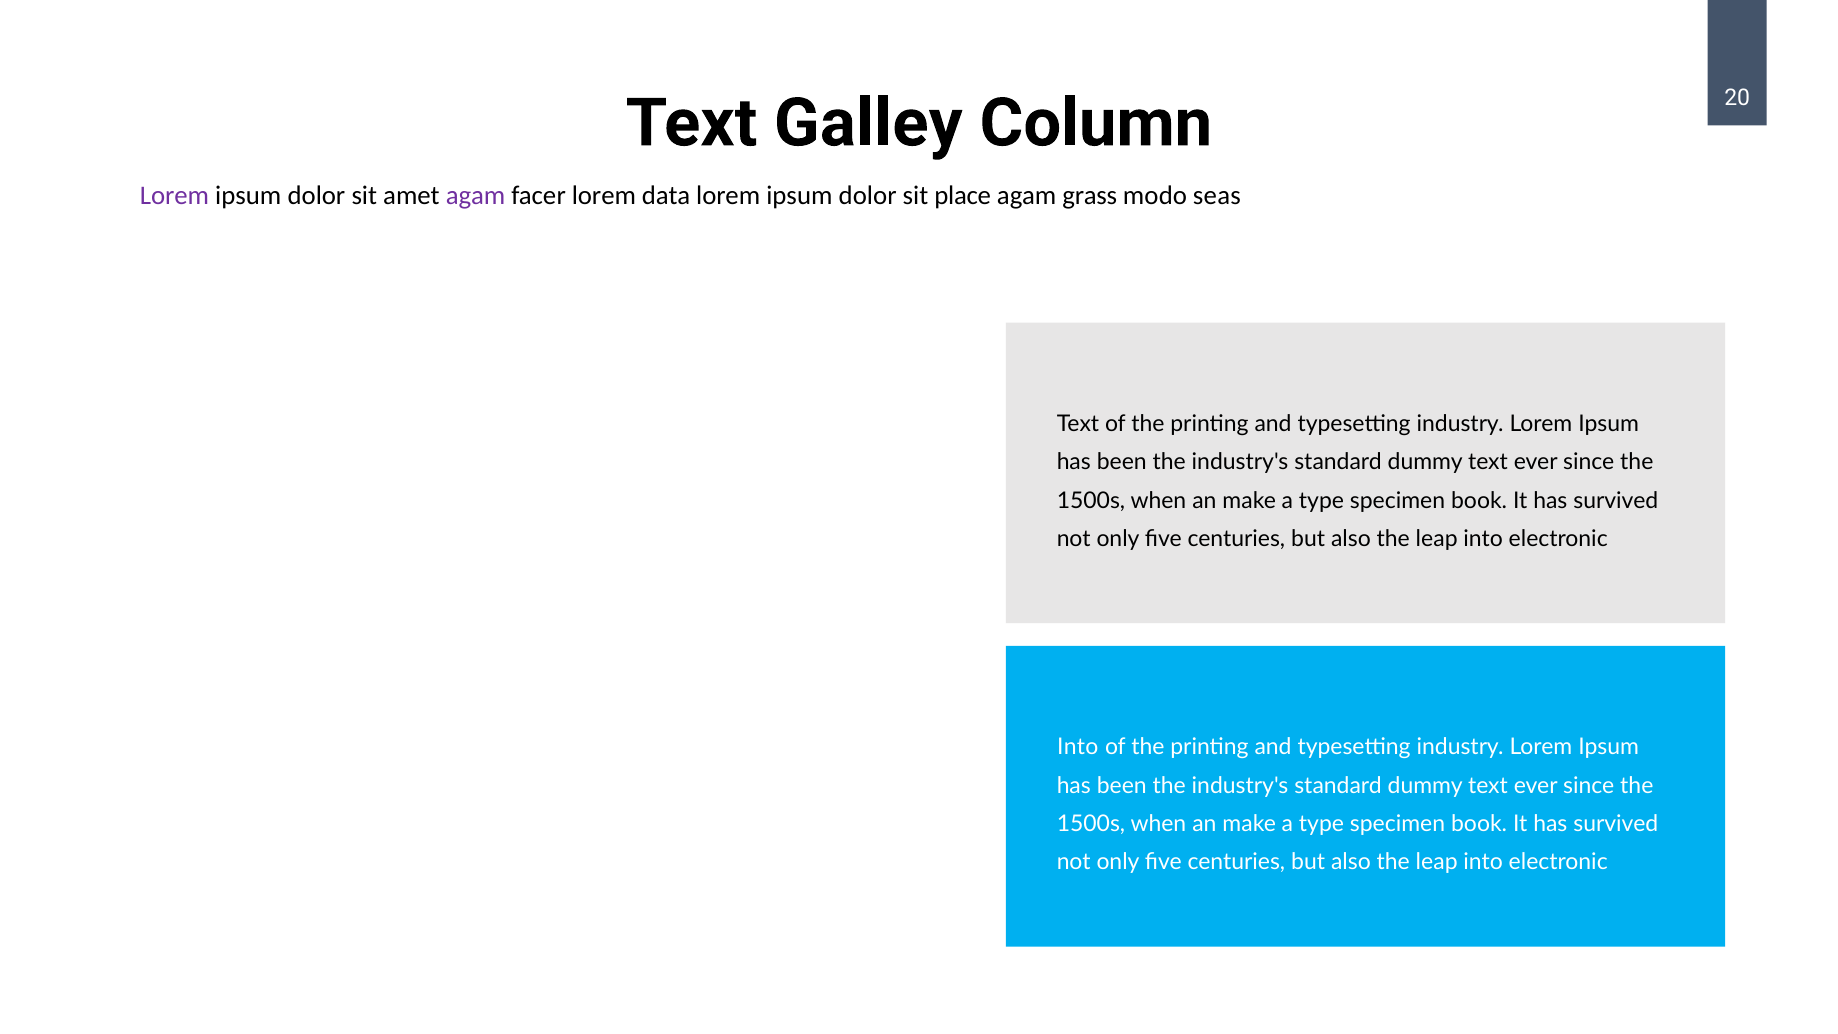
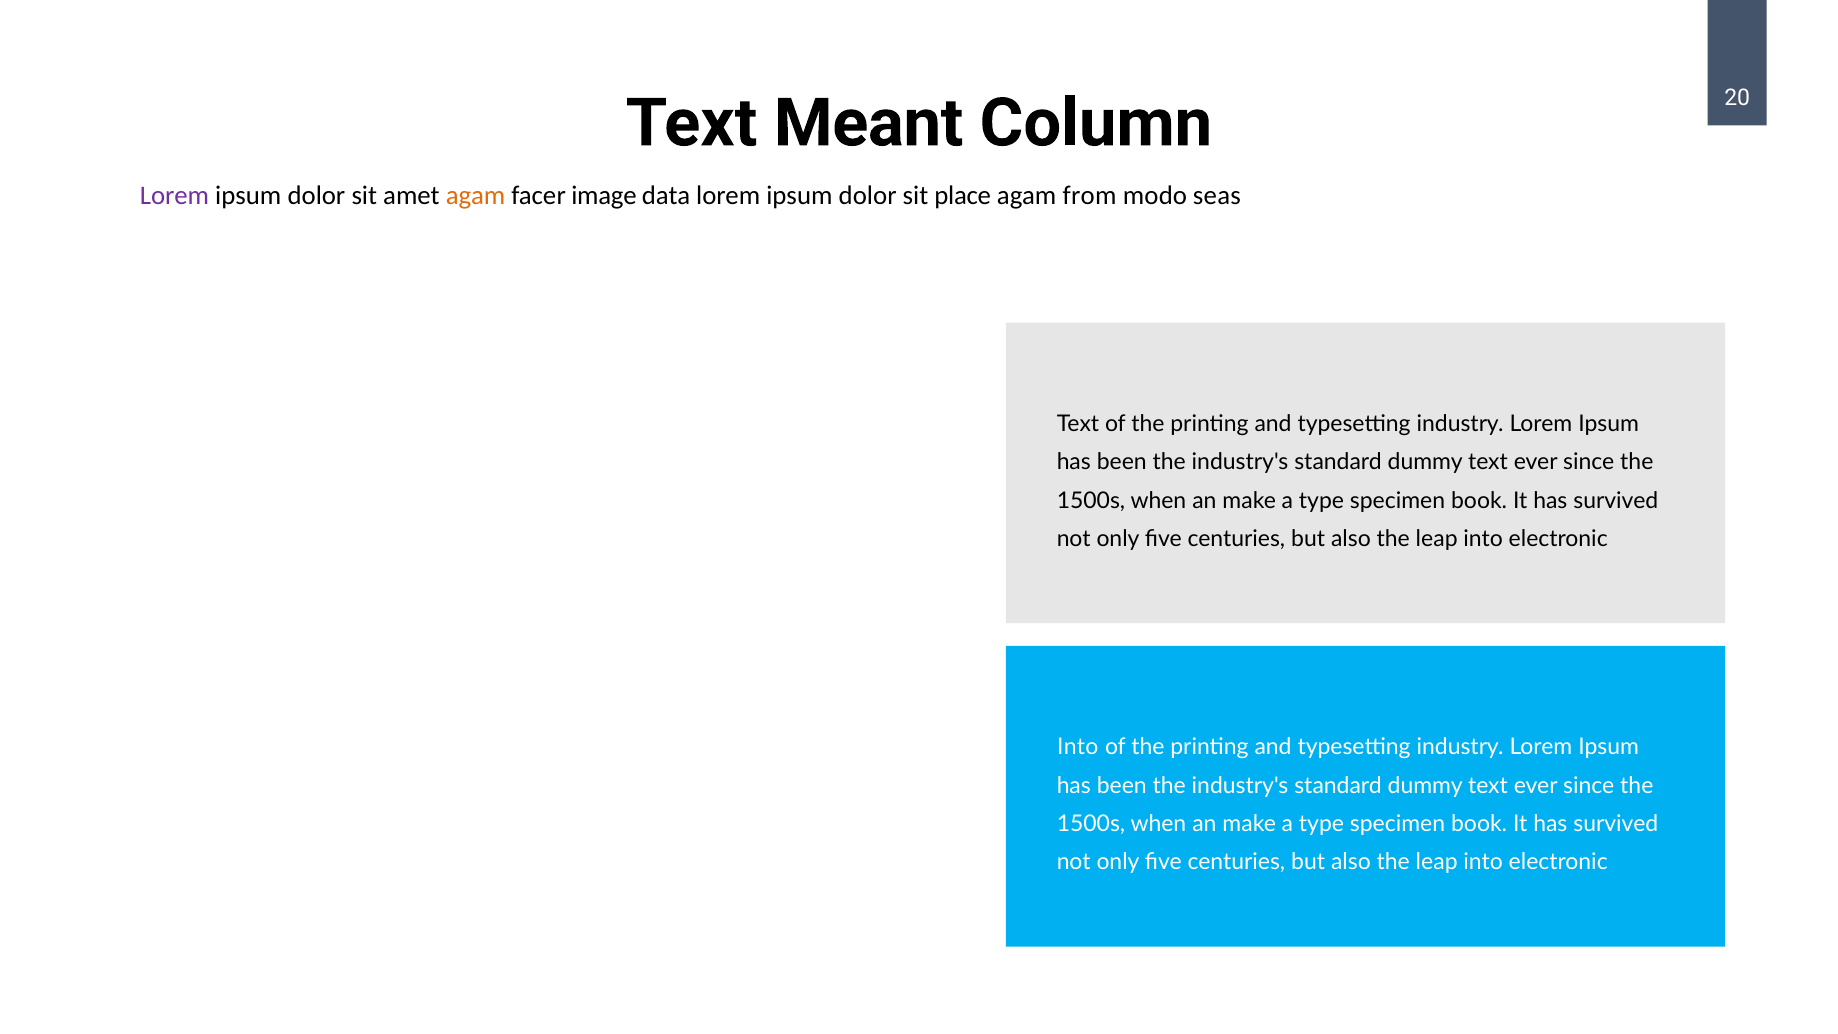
Galley: Galley -> Meant (869, 123)
agam colour: purple -> orange (476, 196)
facer lorem: lorem -> image (604, 196)
grass: grass -> from (1090, 196)
